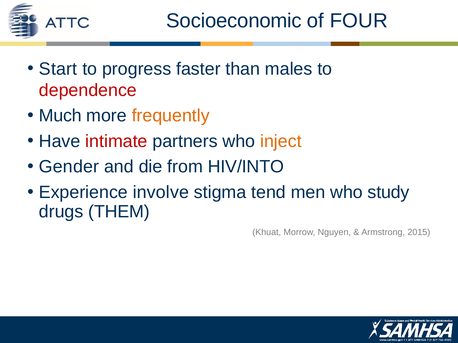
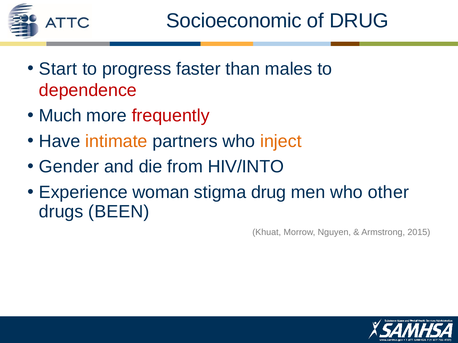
of FOUR: FOUR -> DRUG (359, 21)
frequently colour: orange -> red (171, 116)
intimate colour: red -> orange (116, 141)
involve: involve -> woman (161, 193)
stigma tend: tend -> drug (269, 193)
study: study -> other (388, 193)
THEM: THEM -> BEEN (119, 212)
